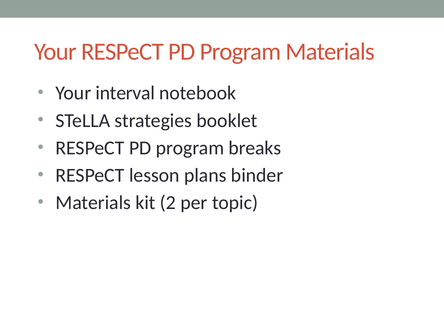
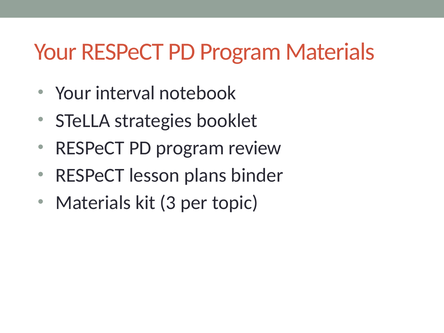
breaks: breaks -> review (255, 148)
2: 2 -> 3 (168, 203)
